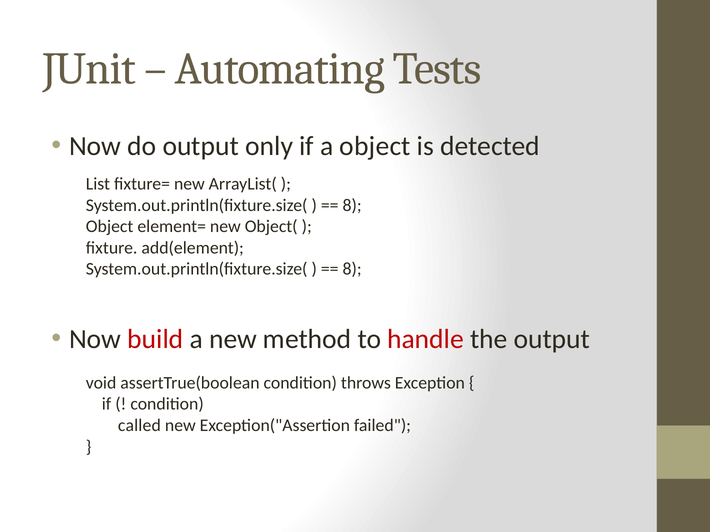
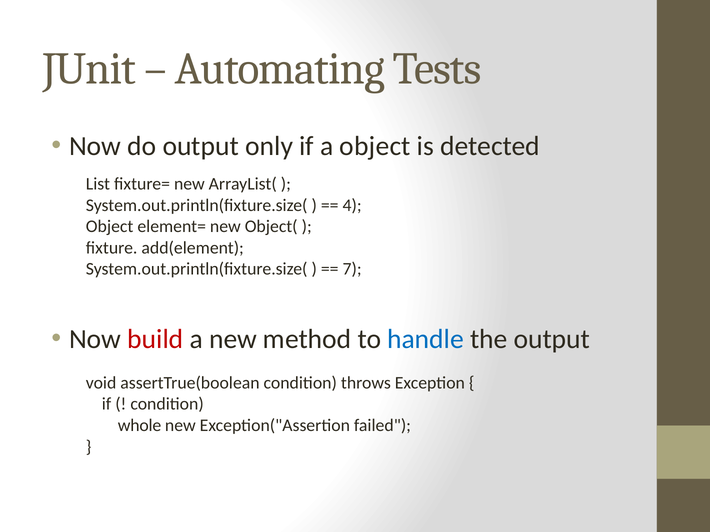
8: 8 -> 4 (352, 205)
8: 8 -> 7 (352, 269)
handle colour: red -> blue (426, 339)
called: called -> whole (140, 426)
